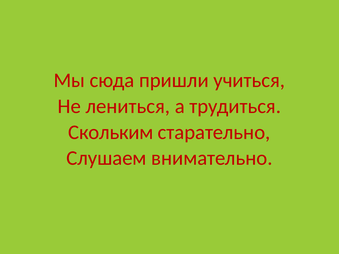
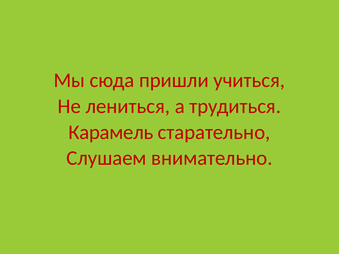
Скольким: Скольким -> Карамель (111, 132)
